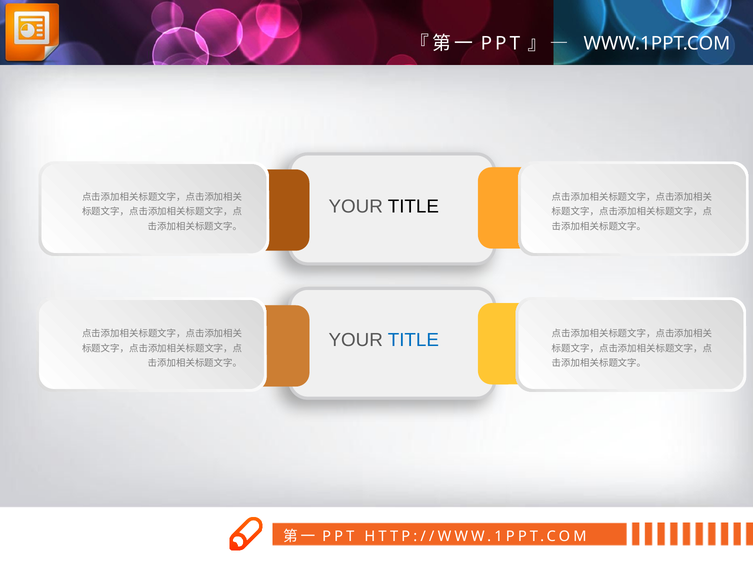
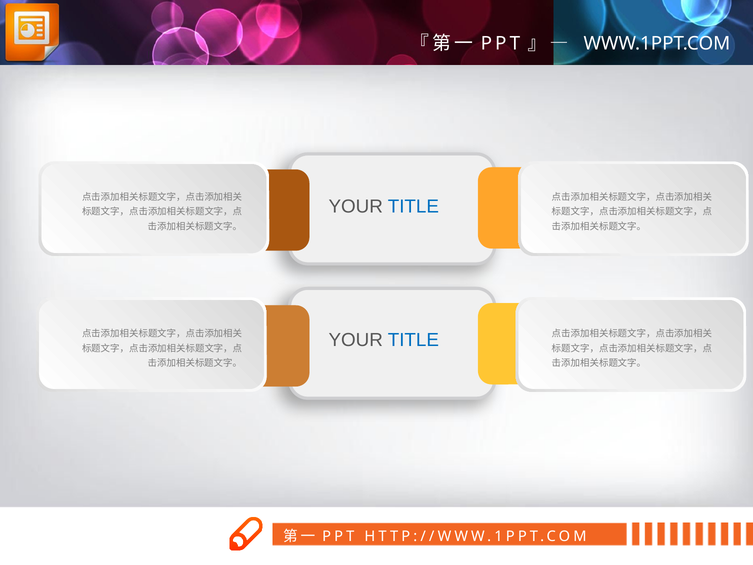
TITLE colour: black -> blue (413, 207)
